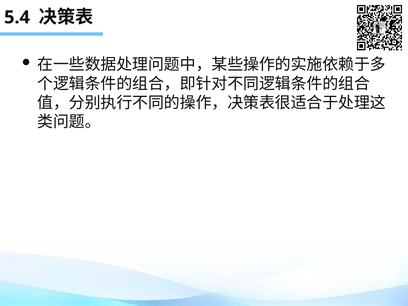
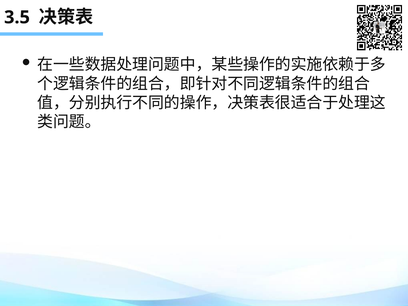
5.4: 5.4 -> 3.5 (17, 17)
